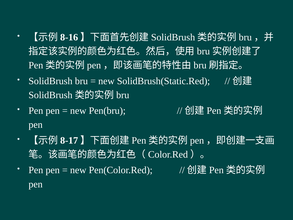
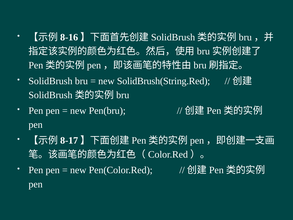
SolidBrush(Static.Red: SolidBrush(Static.Red -> SolidBrush(String.Red (164, 81)
